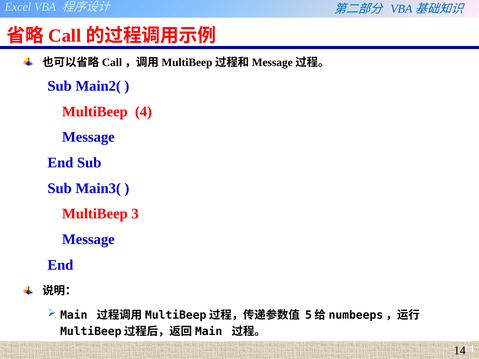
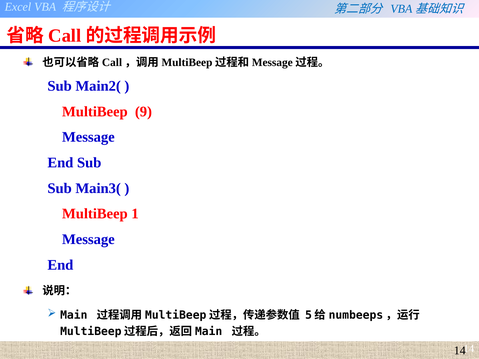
4: 4 -> 9 (143, 112)
3: 3 -> 1 (135, 214)
